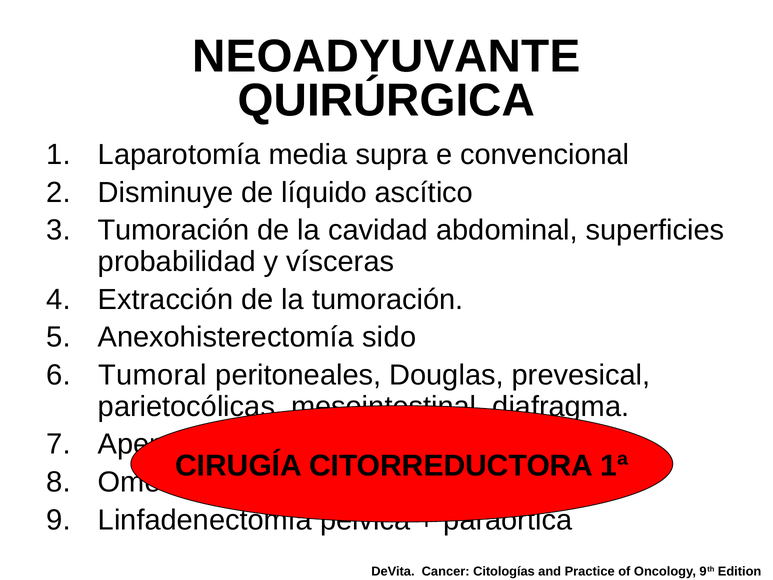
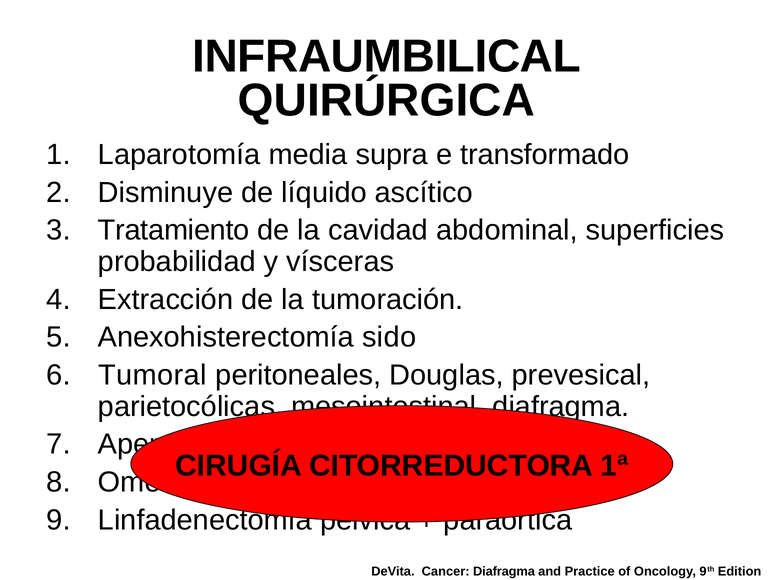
NEOADYUVANTE: NEOADYUVANTE -> INFRAUMBILICAL (387, 56)
convencional: convencional -> transformado (545, 155)
Tumoración: Tumoración -> Tratamiento (174, 230)
Cancer Citologías: Citologías -> Diafragma (504, 571)
